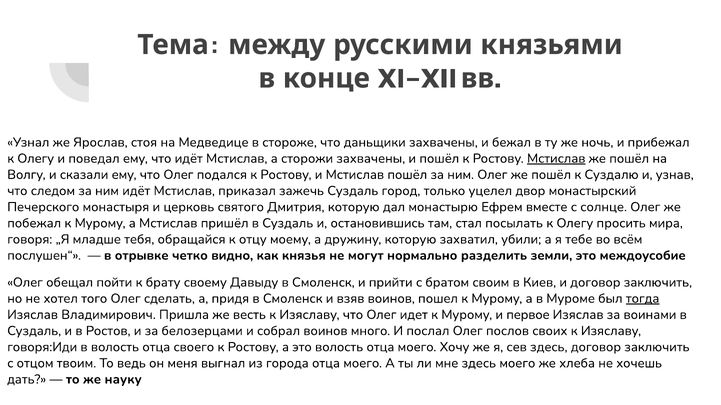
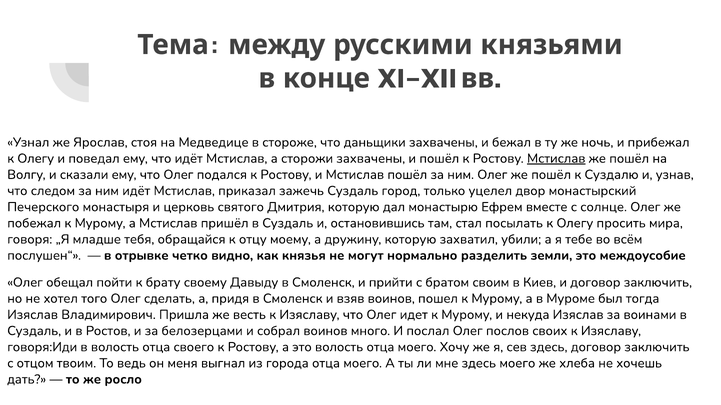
тогда underline: present -> none (643, 299)
первое: первое -> некуда (528, 315)
науку: науку -> росло (123, 380)
